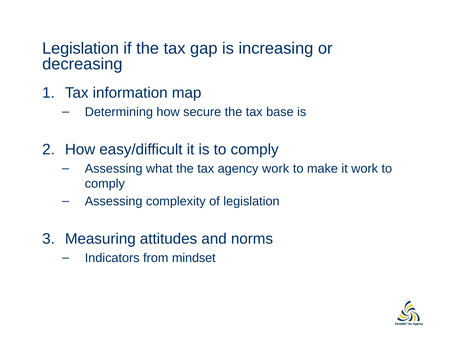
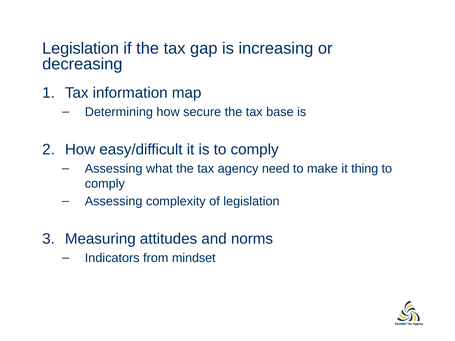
agency work: work -> need (276, 169)
it work: work -> thing (365, 169)
